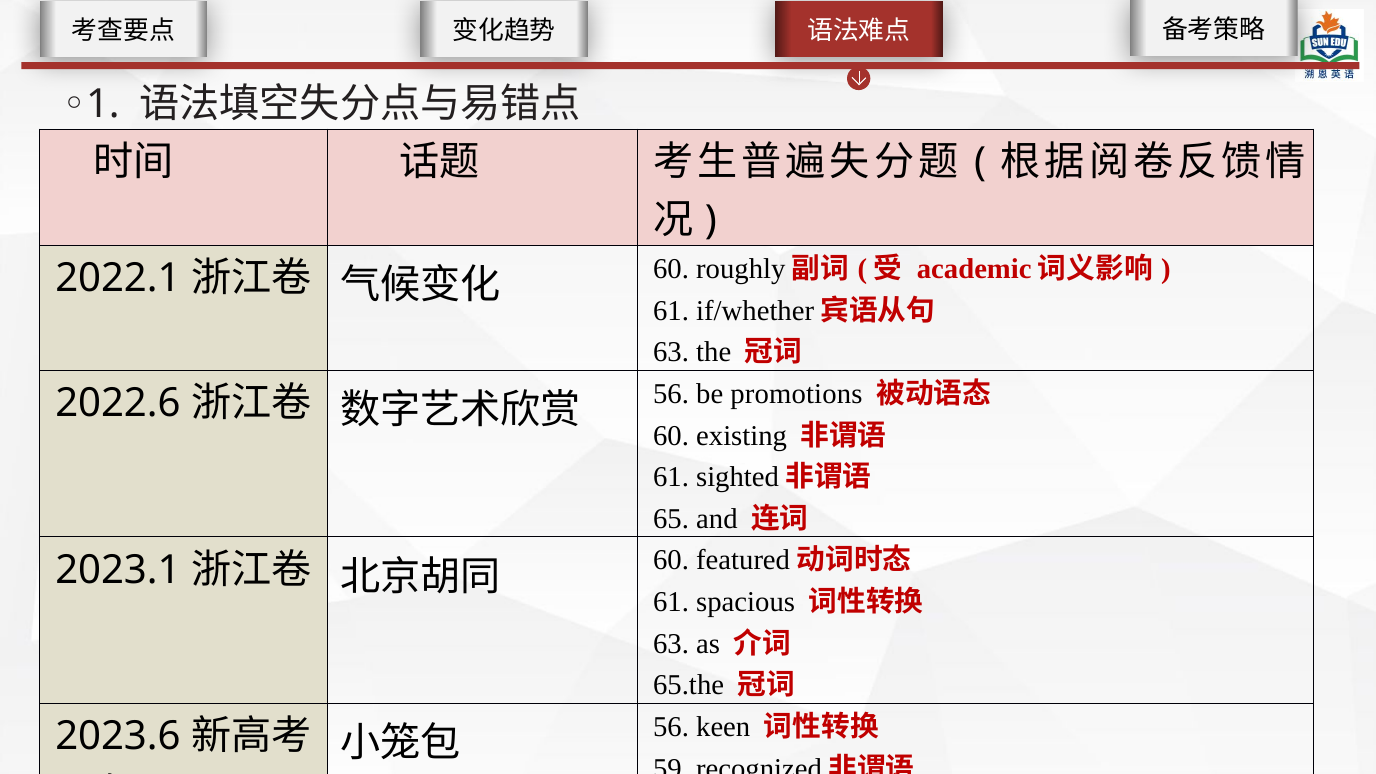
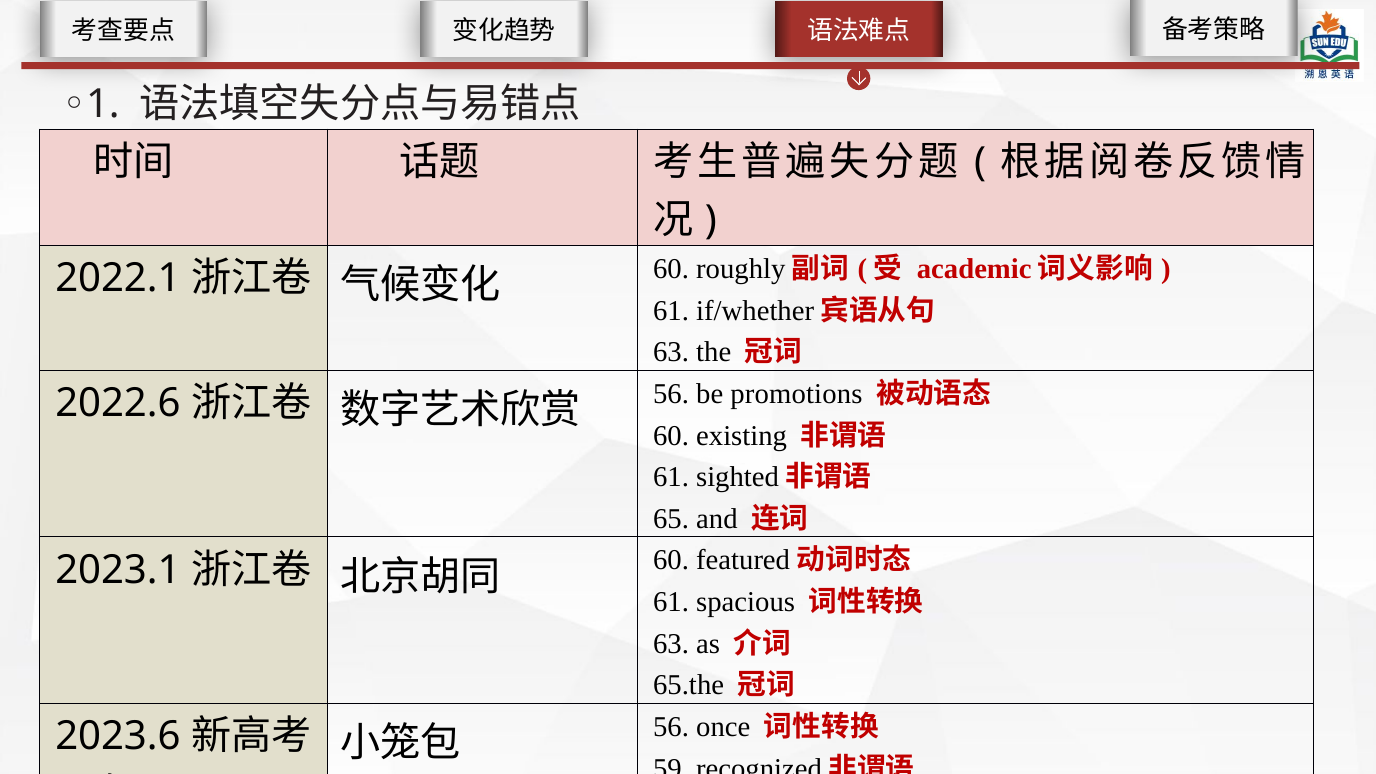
keen: keen -> once (723, 727)
